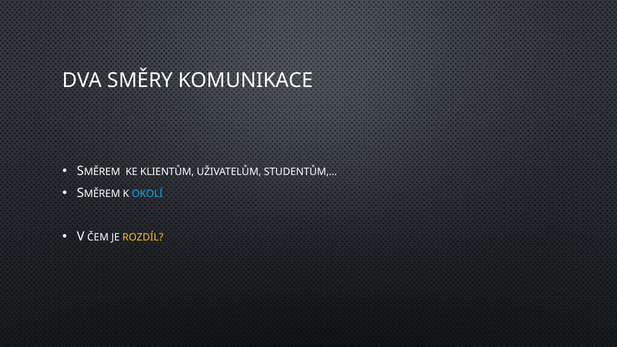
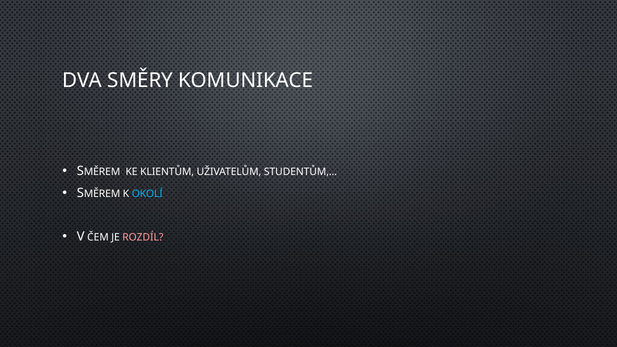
ROZDÍL colour: yellow -> pink (143, 238)
